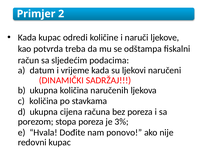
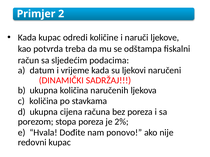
3%: 3% -> 2% (122, 122)
